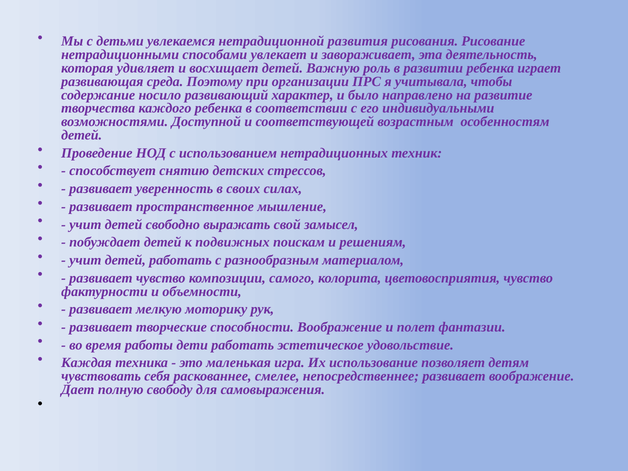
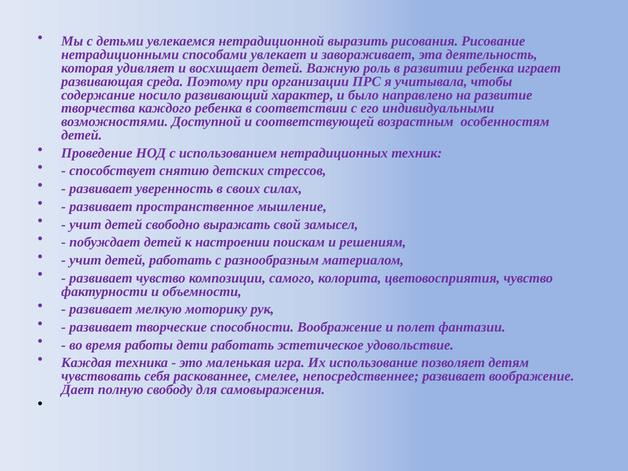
развития: развития -> выразить (358, 41)
подвижных: подвижных -> настроении (233, 242)
